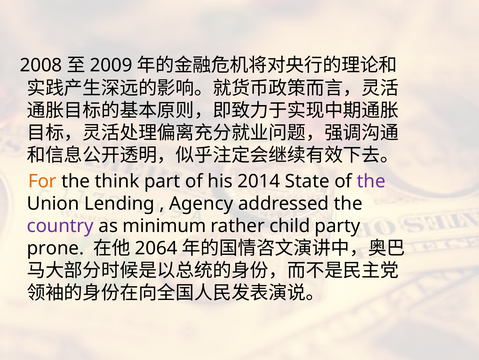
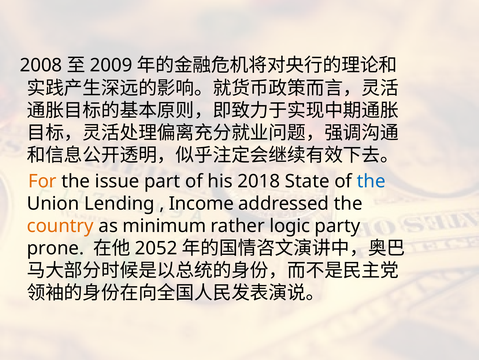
think: think -> issue (117, 181)
2014: 2014 -> 2018 (259, 181)
the colour: purple -> blue (371, 181)
Agency: Agency -> Income (201, 203)
country colour: purple -> orange (60, 226)
child: child -> logic (290, 226)
2064: 2064 -> 2052 (156, 248)
